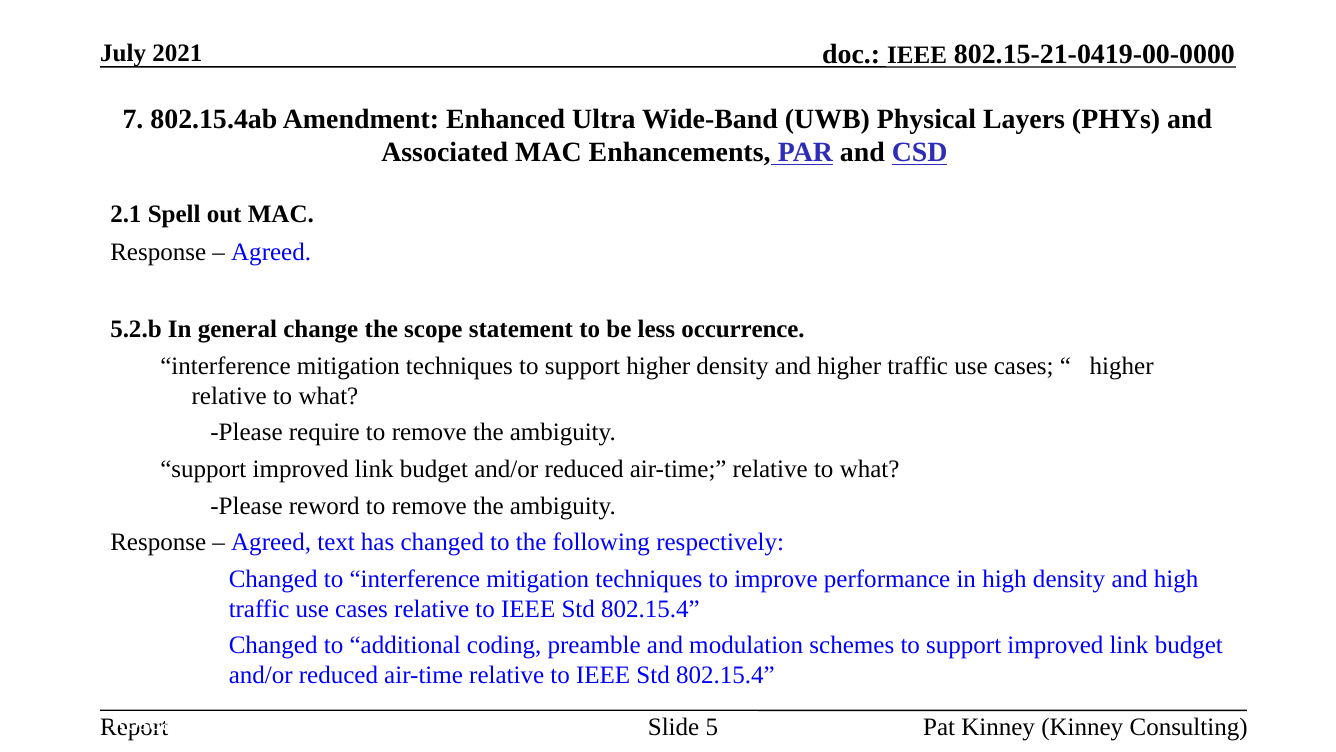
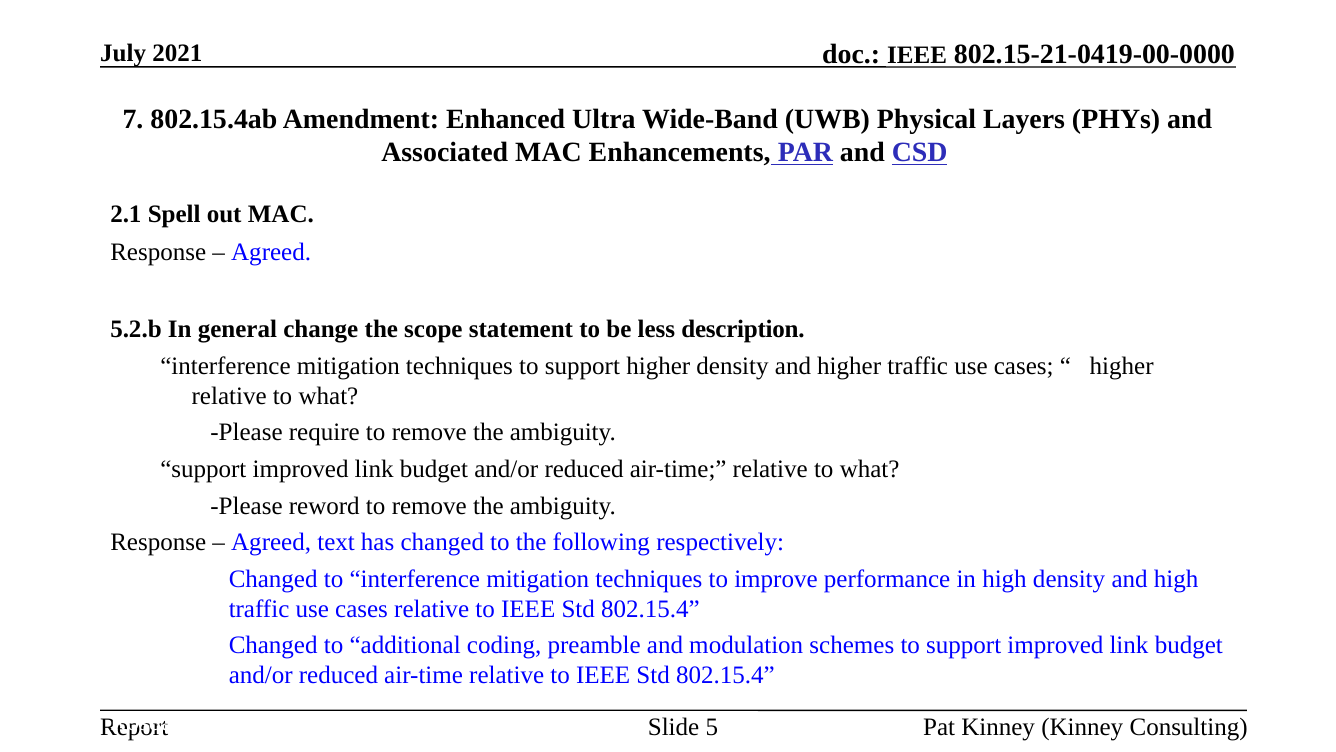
occurrence: occurrence -> description (743, 329)
